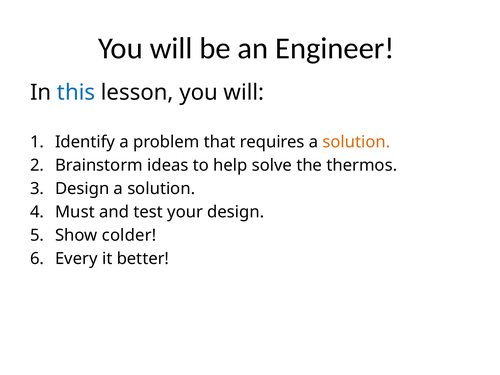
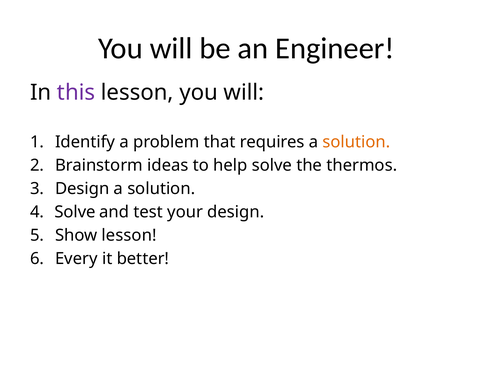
this colour: blue -> purple (76, 92)
Must: Must -> Solve (75, 212)
Show colder: colder -> lesson (129, 235)
